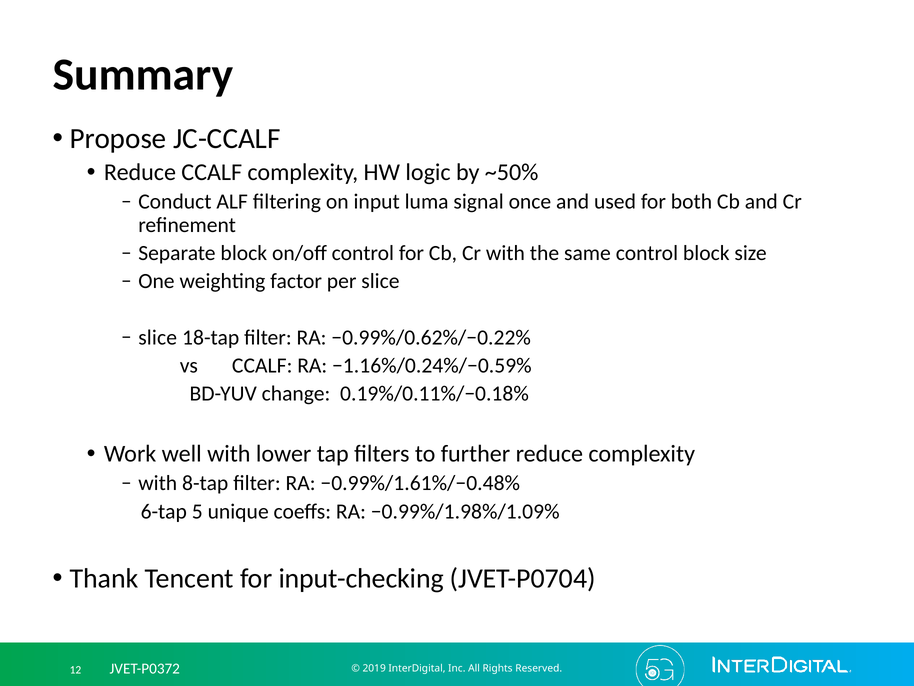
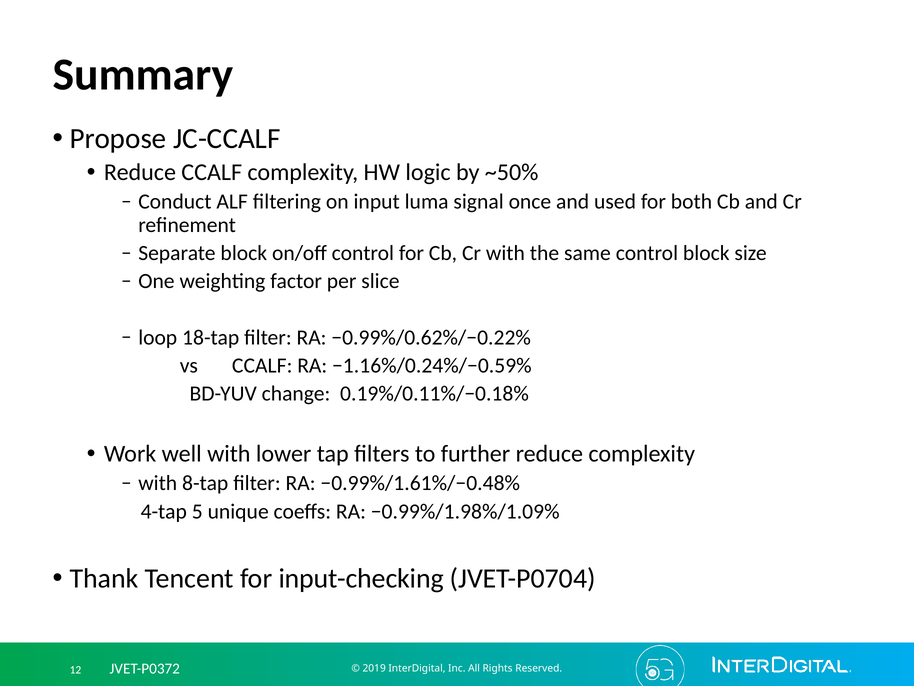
slice: slice -> loop (158, 337)
6-tap: 6-tap -> 4-tap (164, 511)
